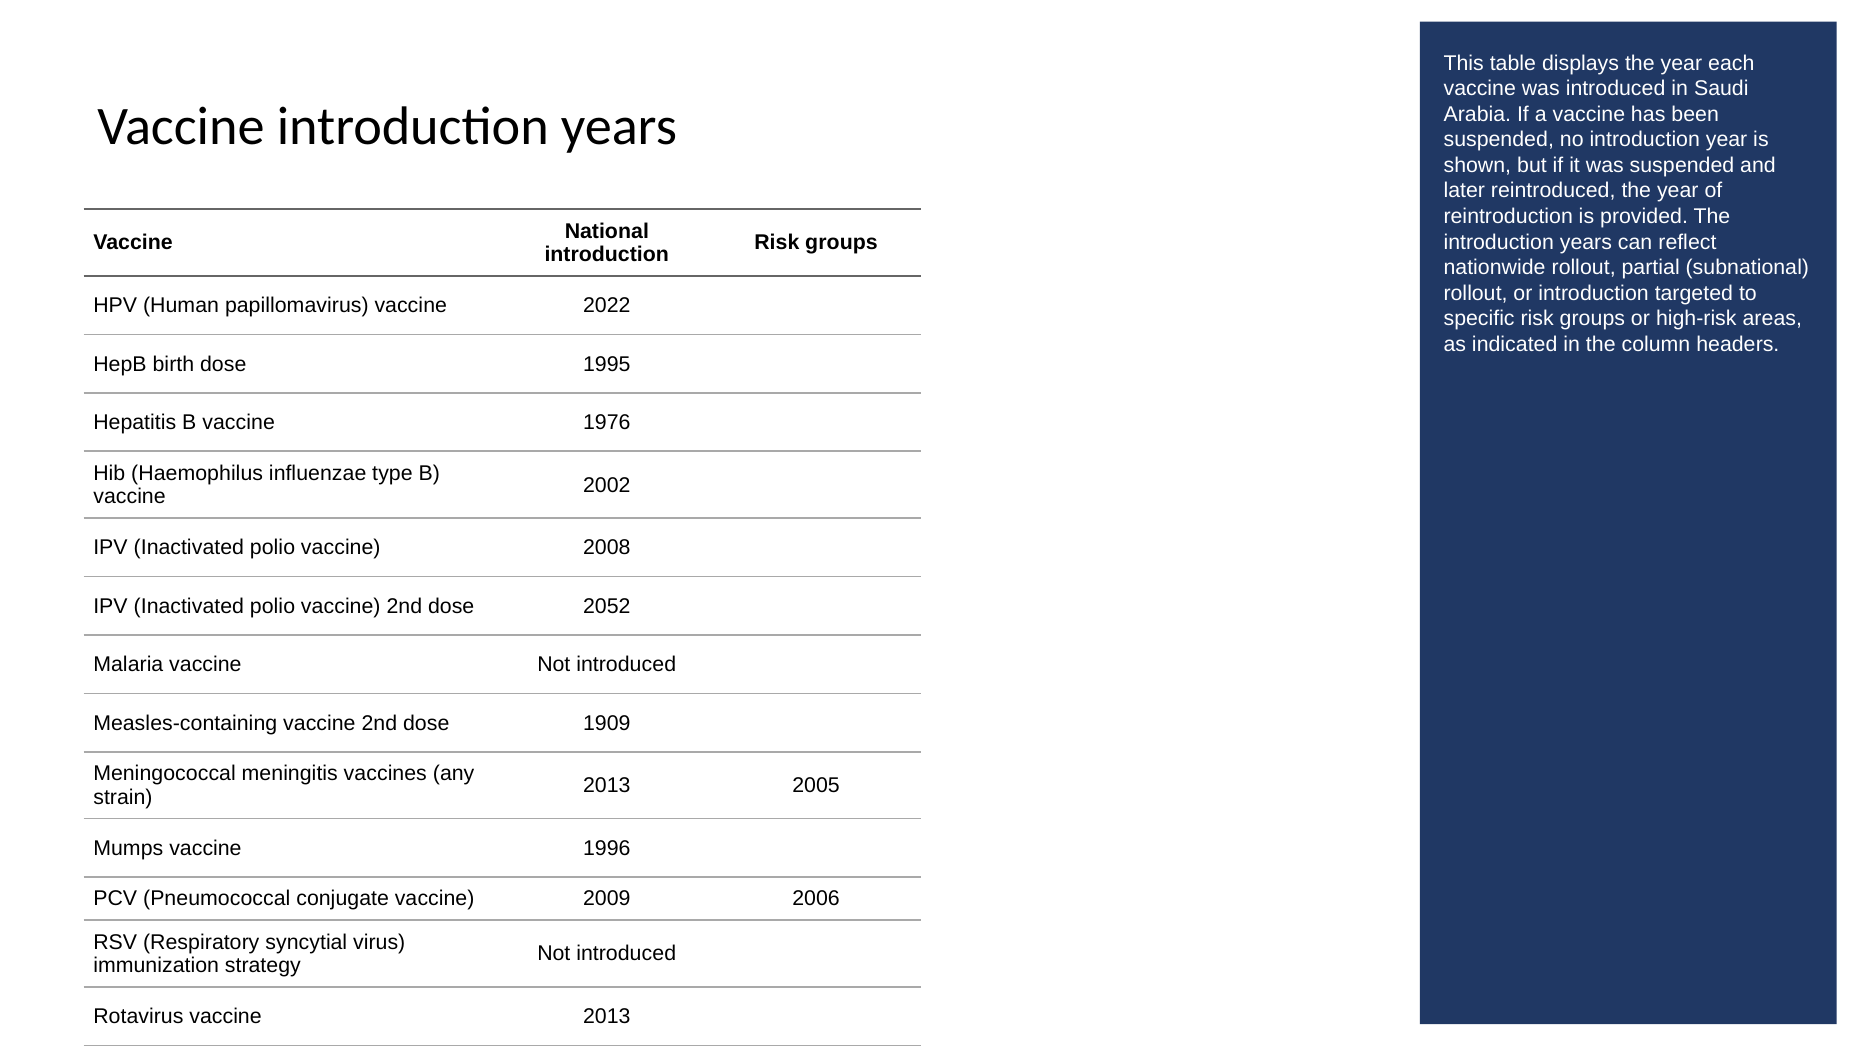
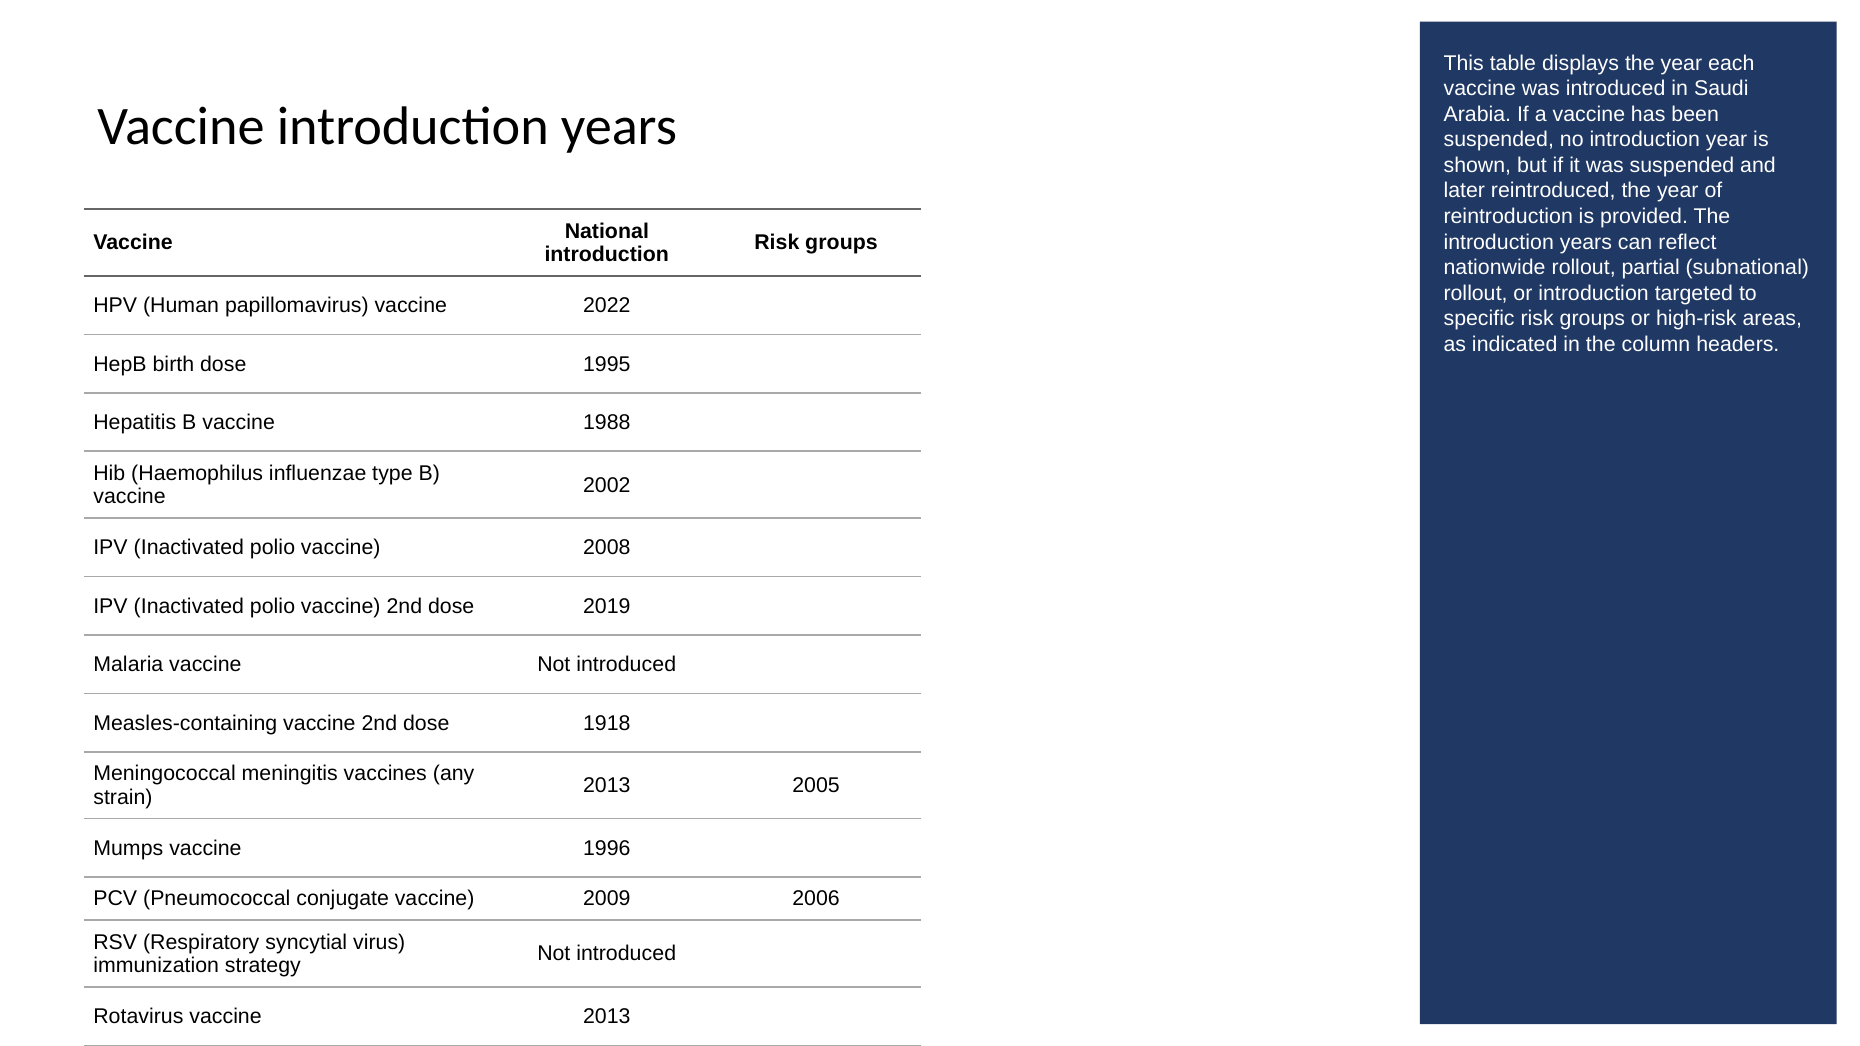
1976: 1976 -> 1988 (607, 423)
2052: 2052 -> 2019 (607, 606)
1909: 1909 -> 1918 (607, 723)
